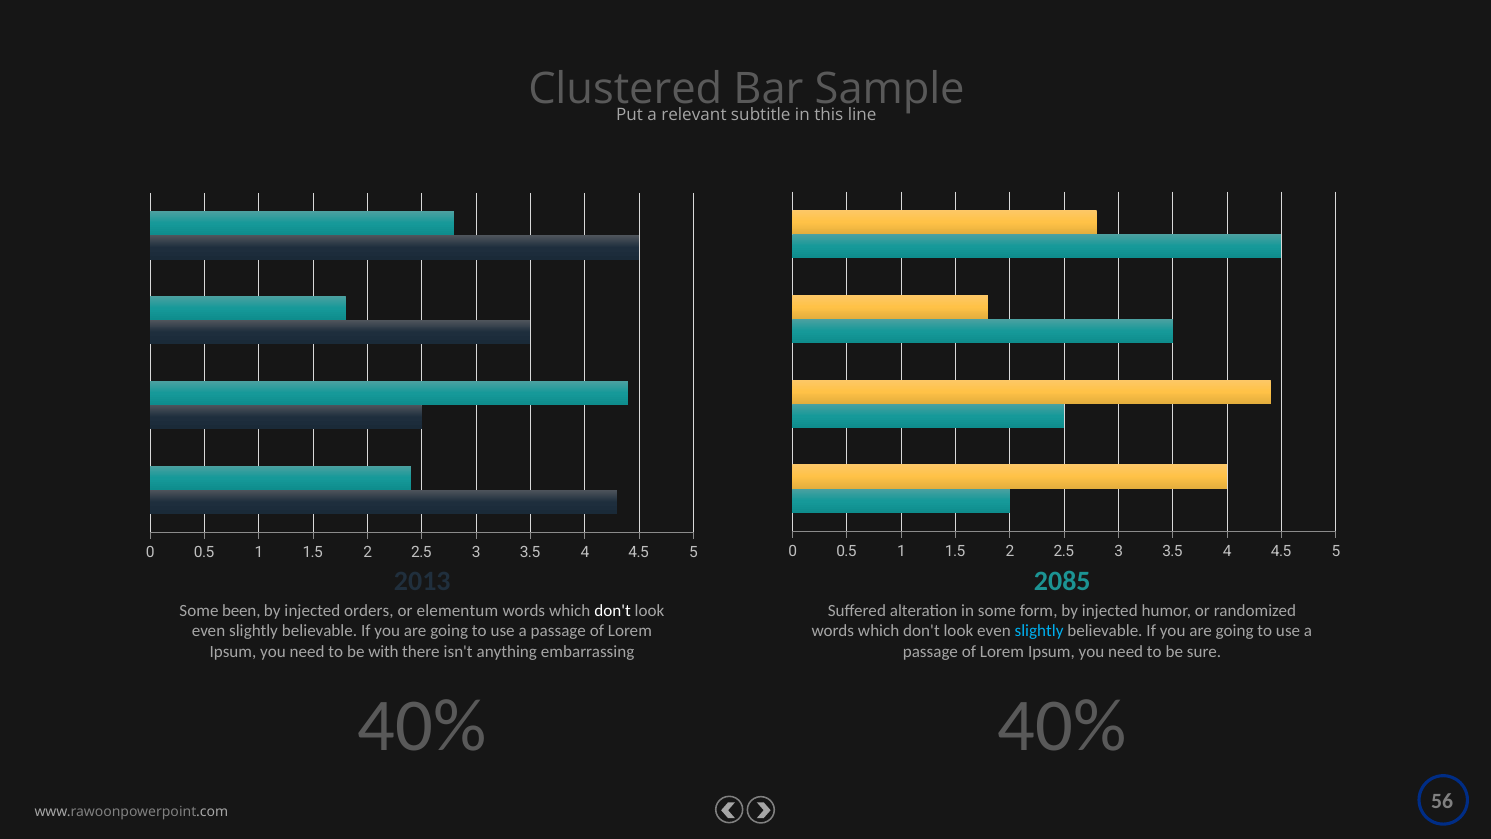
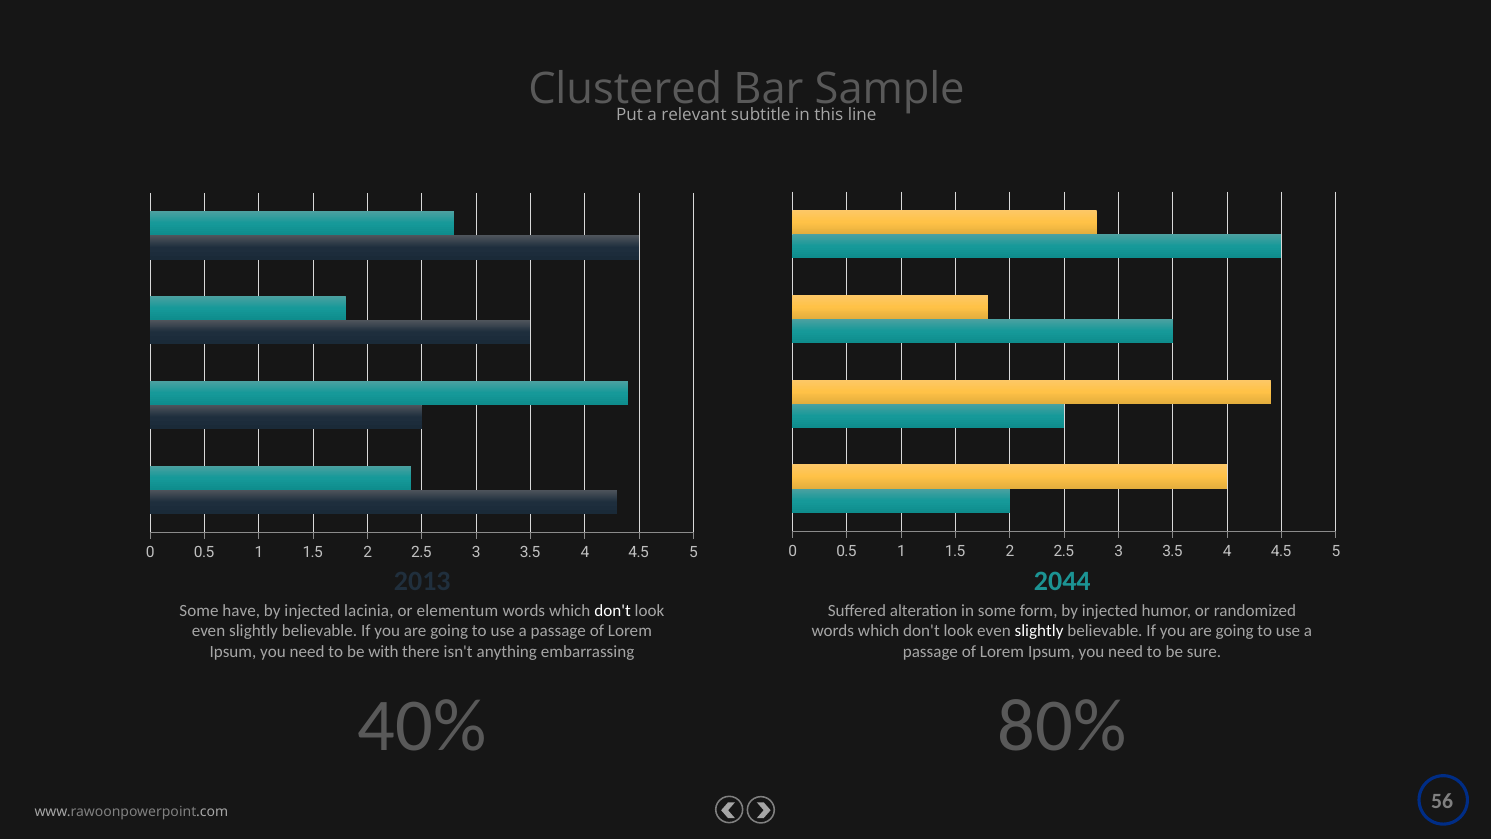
2085: 2085 -> 2044 (1062, 581)
been: been -> have (241, 610)
orders: orders -> lacinia (369, 610)
slightly colour: light blue -> white (1039, 631)
40%: 40% -> 80% (1062, 725)
